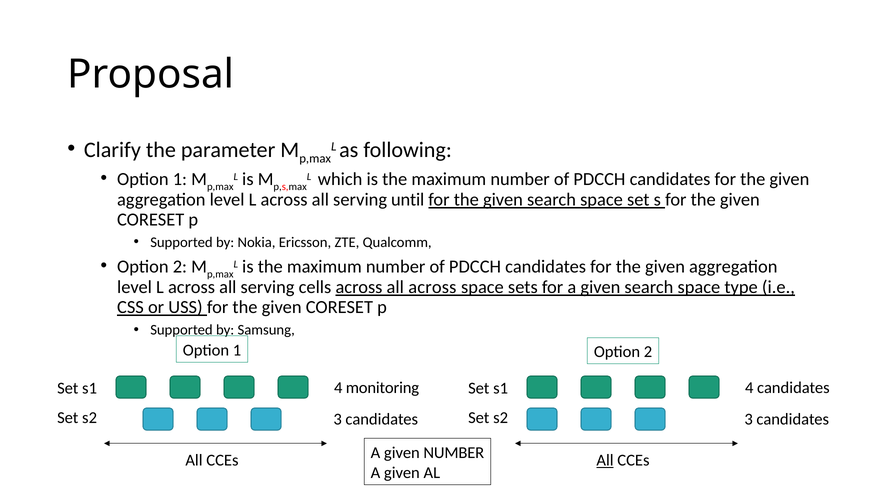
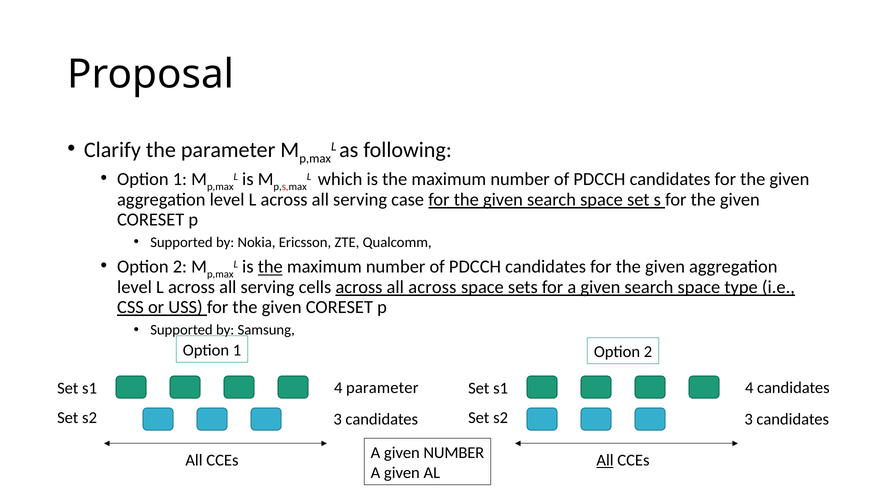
until: until -> case (408, 200)
the underline: none -> present (270, 267)
4 monitoring: monitoring -> parameter (382, 388)
